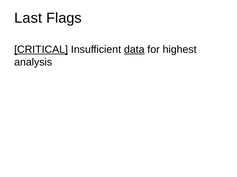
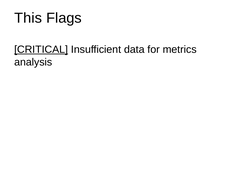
Last: Last -> This (28, 18)
data underline: present -> none (134, 50)
highest: highest -> metrics (180, 50)
